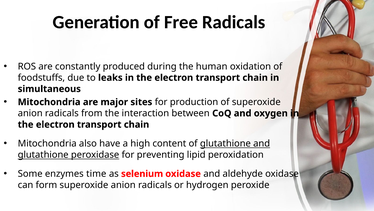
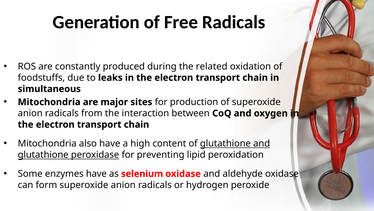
human: human -> related (212, 66)
enzymes time: time -> have (96, 173)
